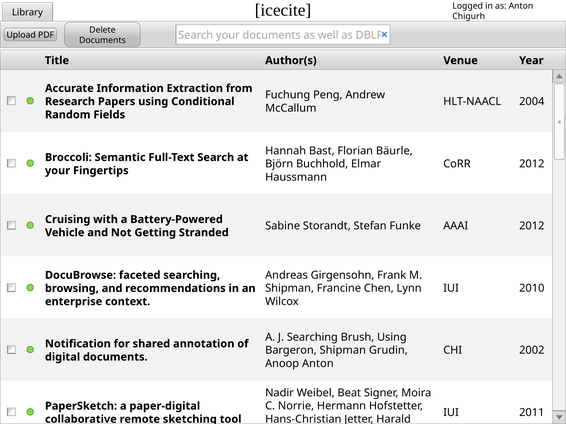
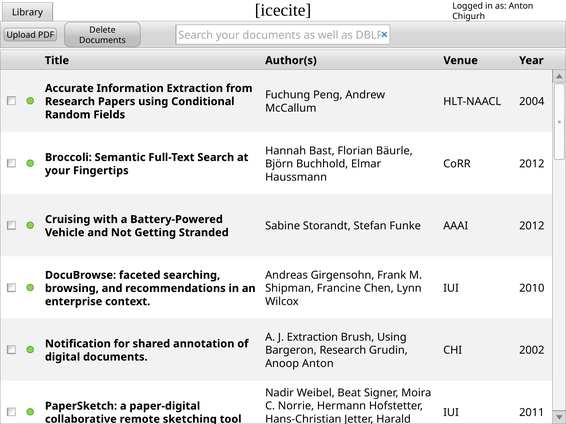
J Searching: Searching -> Extraction (312, 338)
Bargeron Shipman: Shipman -> Research (343, 351)
